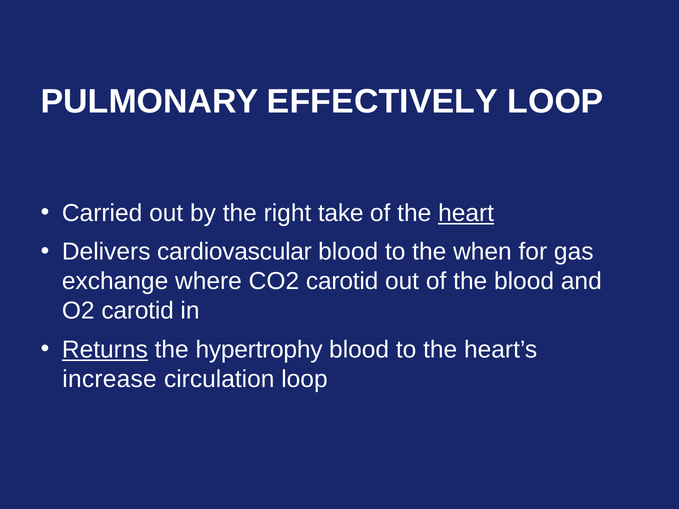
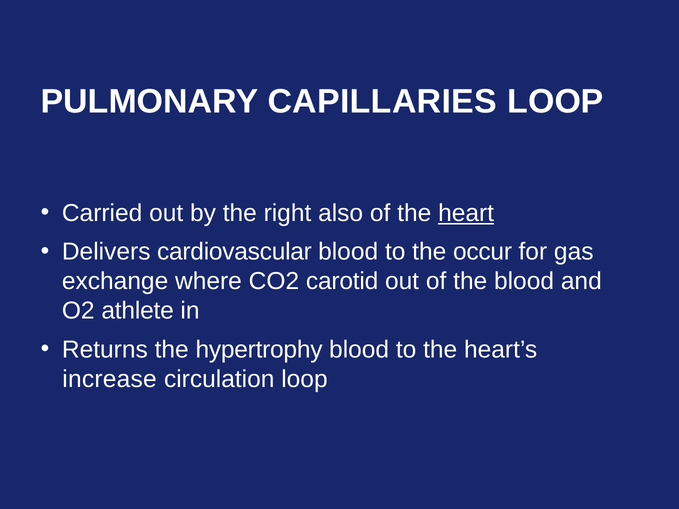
EFFECTIVELY: EFFECTIVELY -> CAPILLARIES (382, 102)
take: take -> also (341, 213)
when: when -> occur (483, 252)
O2 carotid: carotid -> athlete (138, 311)
Returns underline: present -> none (105, 350)
